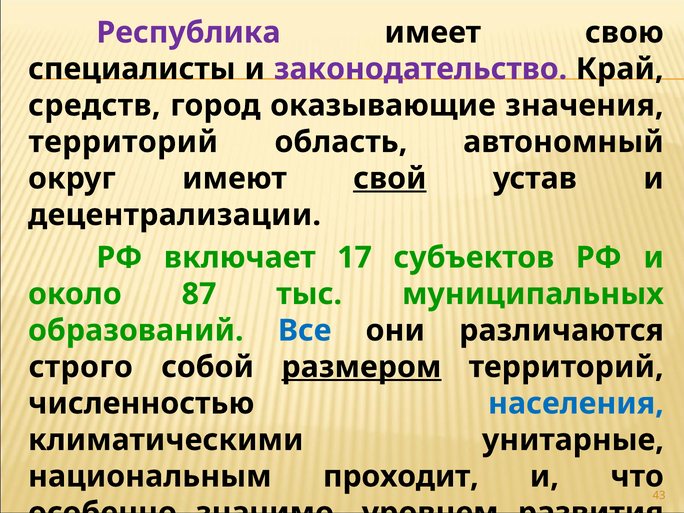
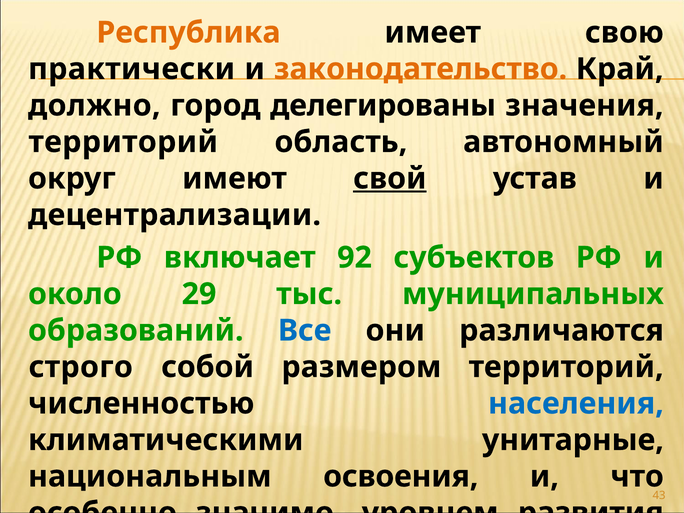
Республика colour: purple -> orange (188, 33)
специалисты: специалисты -> практически (132, 69)
законодательство colour: purple -> orange (420, 69)
средств: средств -> должно (94, 105)
оказывающие: оказывающие -> делегированы (383, 105)
17: 17 -> 92 (355, 258)
87: 87 -> 29 (199, 294)
размером underline: present -> none (361, 367)
проходит: проходит -> освоения (401, 476)
